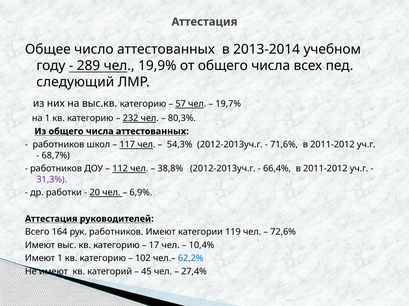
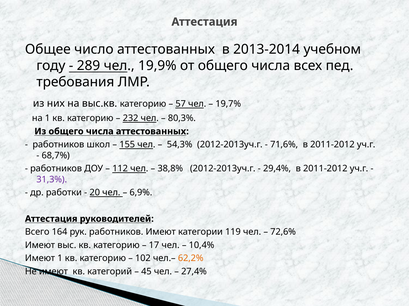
следующий: следующий -> требования (75, 82)
117: 117 -> 155 (127, 145)
66,4%: 66,4% -> 29,4% (277, 169)
62,2% colour: blue -> orange (191, 259)
